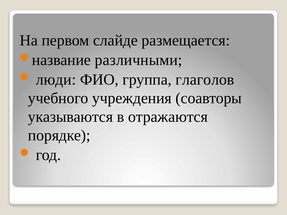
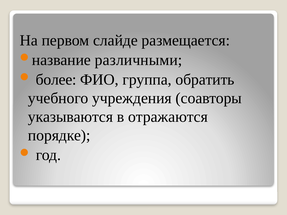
люди: люди -> более (56, 80)
глаголов: глаголов -> обратить (205, 80)
